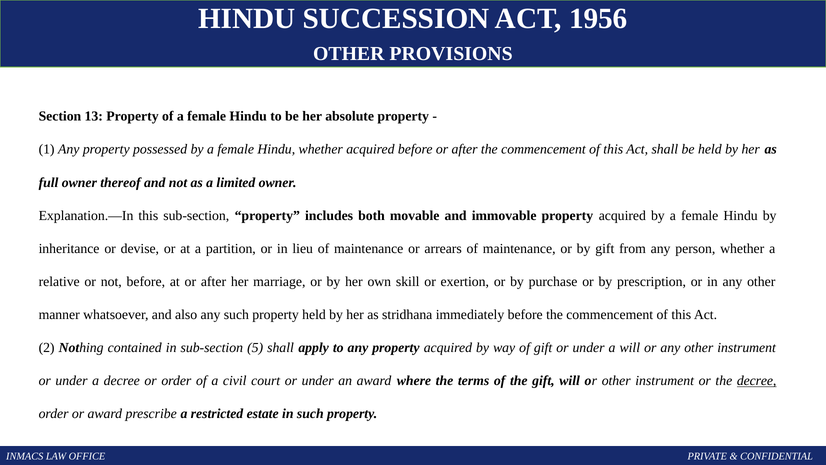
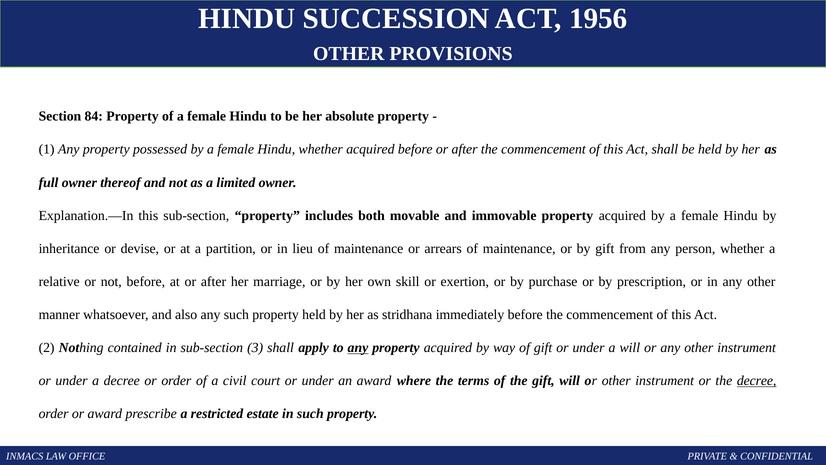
13: 13 -> 84 (94, 116)
5: 5 -> 3 (255, 347)
any underline: none -> present (358, 347)
